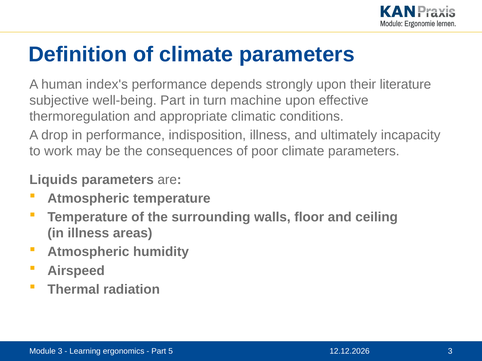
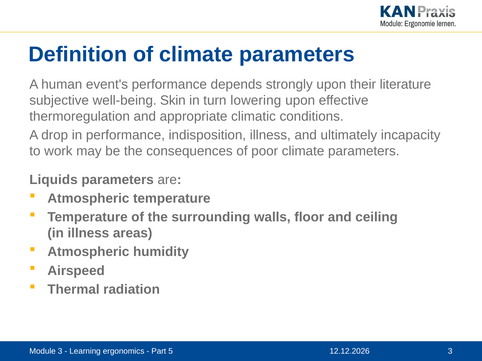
index's: index's -> event's (107, 84)
well-being Part: Part -> Skin (173, 100)
machine: machine -> lowering (256, 100)
